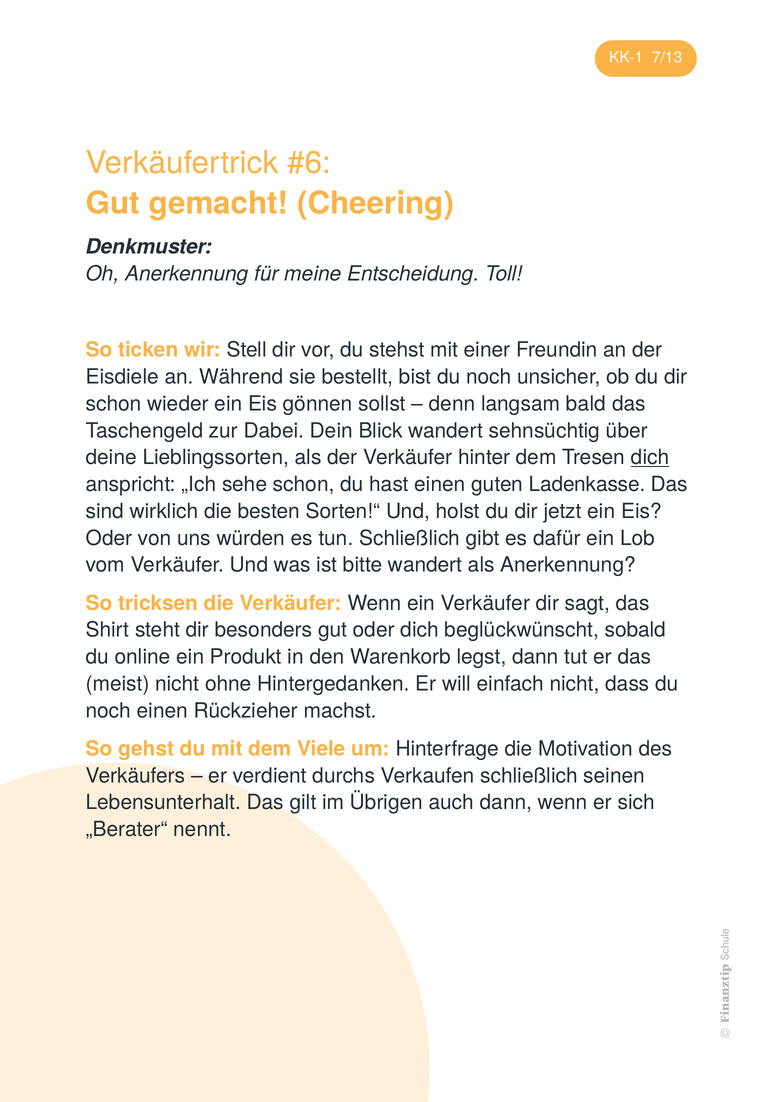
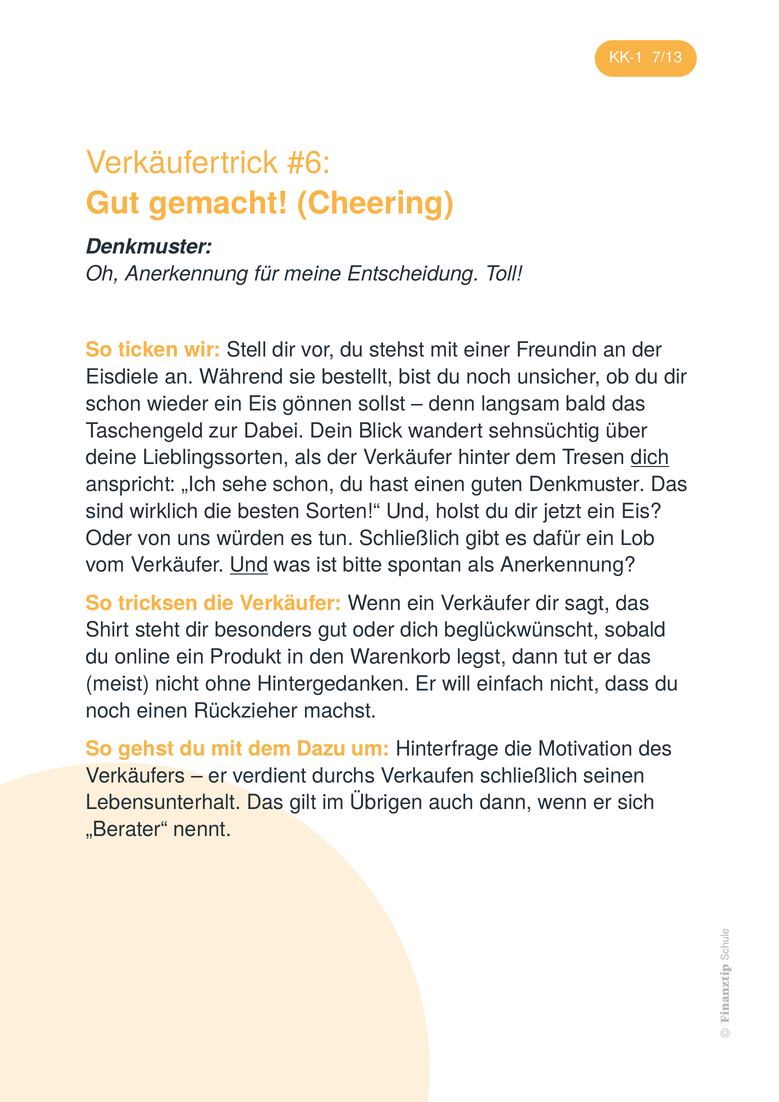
guten Ladenkasse: Ladenkasse -> Denkmuster (587, 484)
Und underline: none -> present (249, 565)
bitte wandert: wandert -> spontan (425, 565)
Viele: Viele -> Dazu (321, 749)
